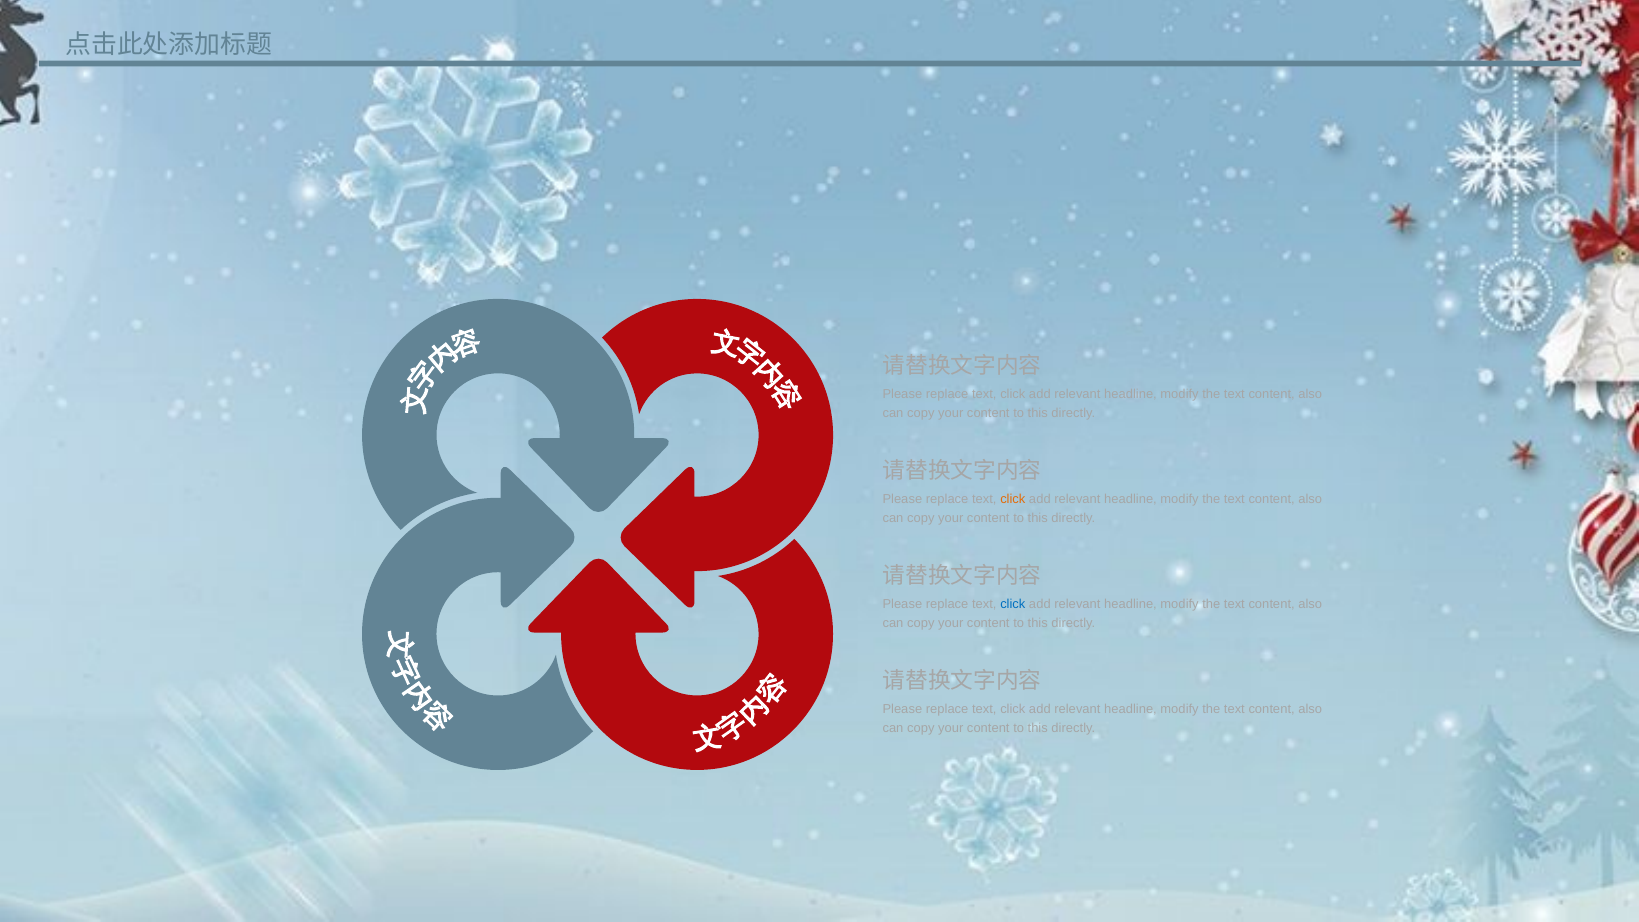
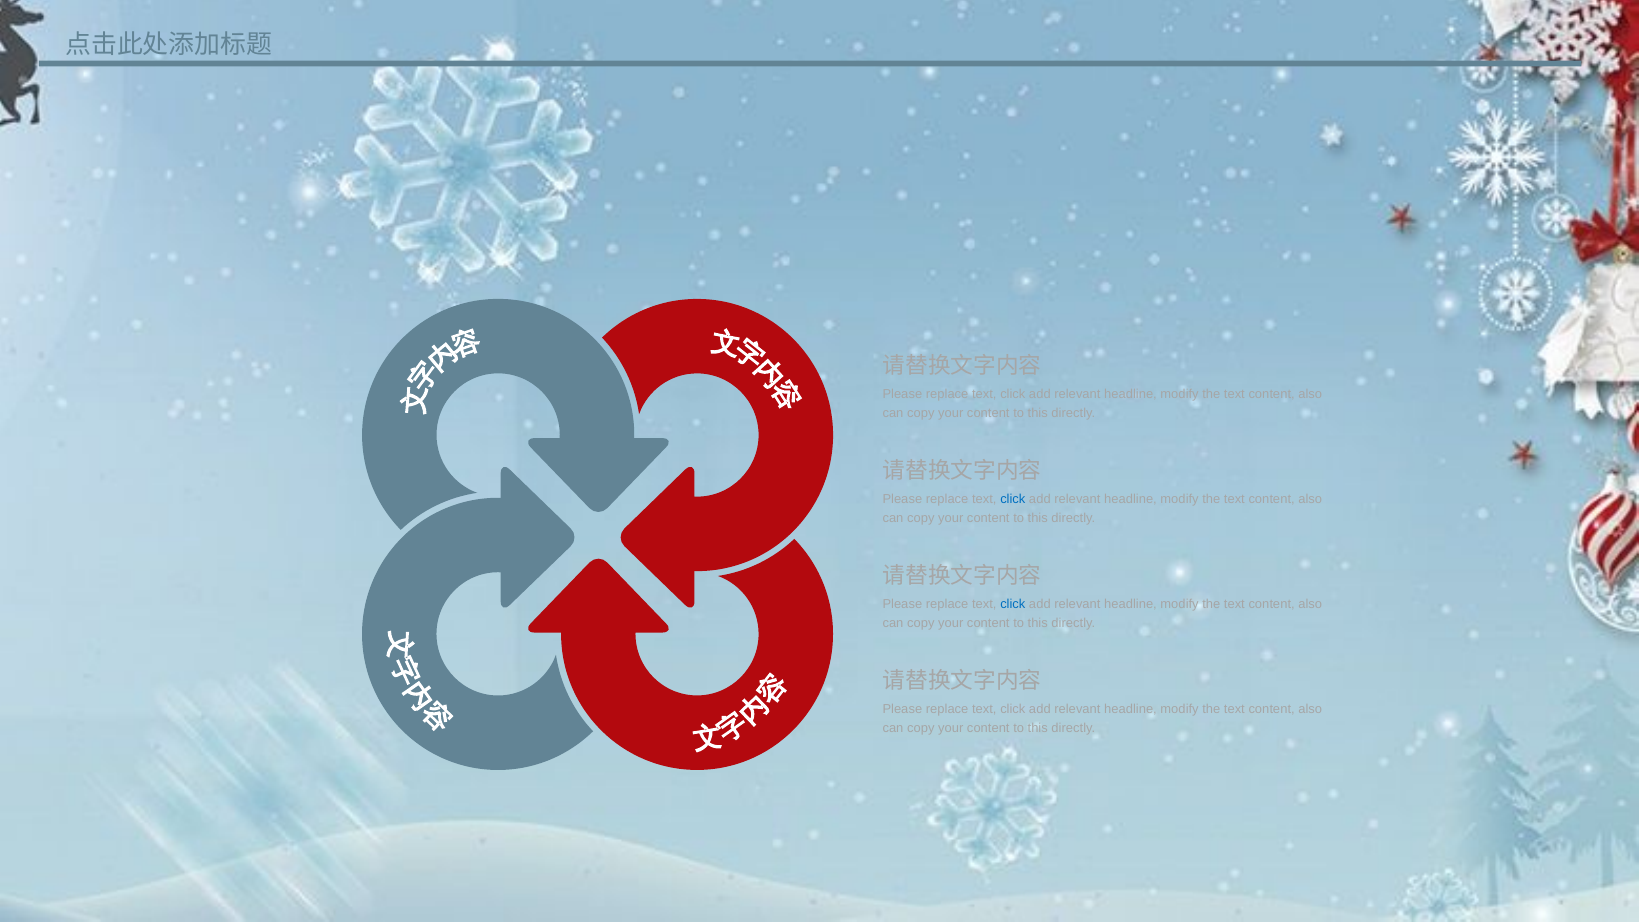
click colour: orange -> blue (1013, 499)
